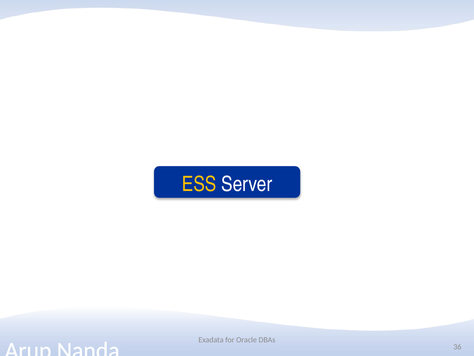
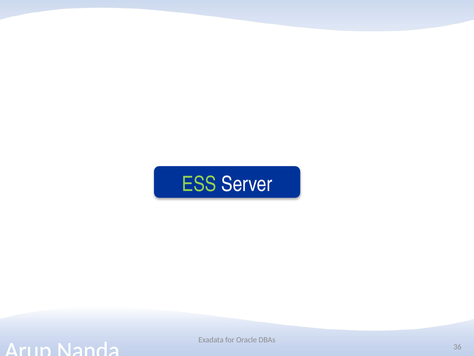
ESS colour: yellow -> light green (199, 184)
